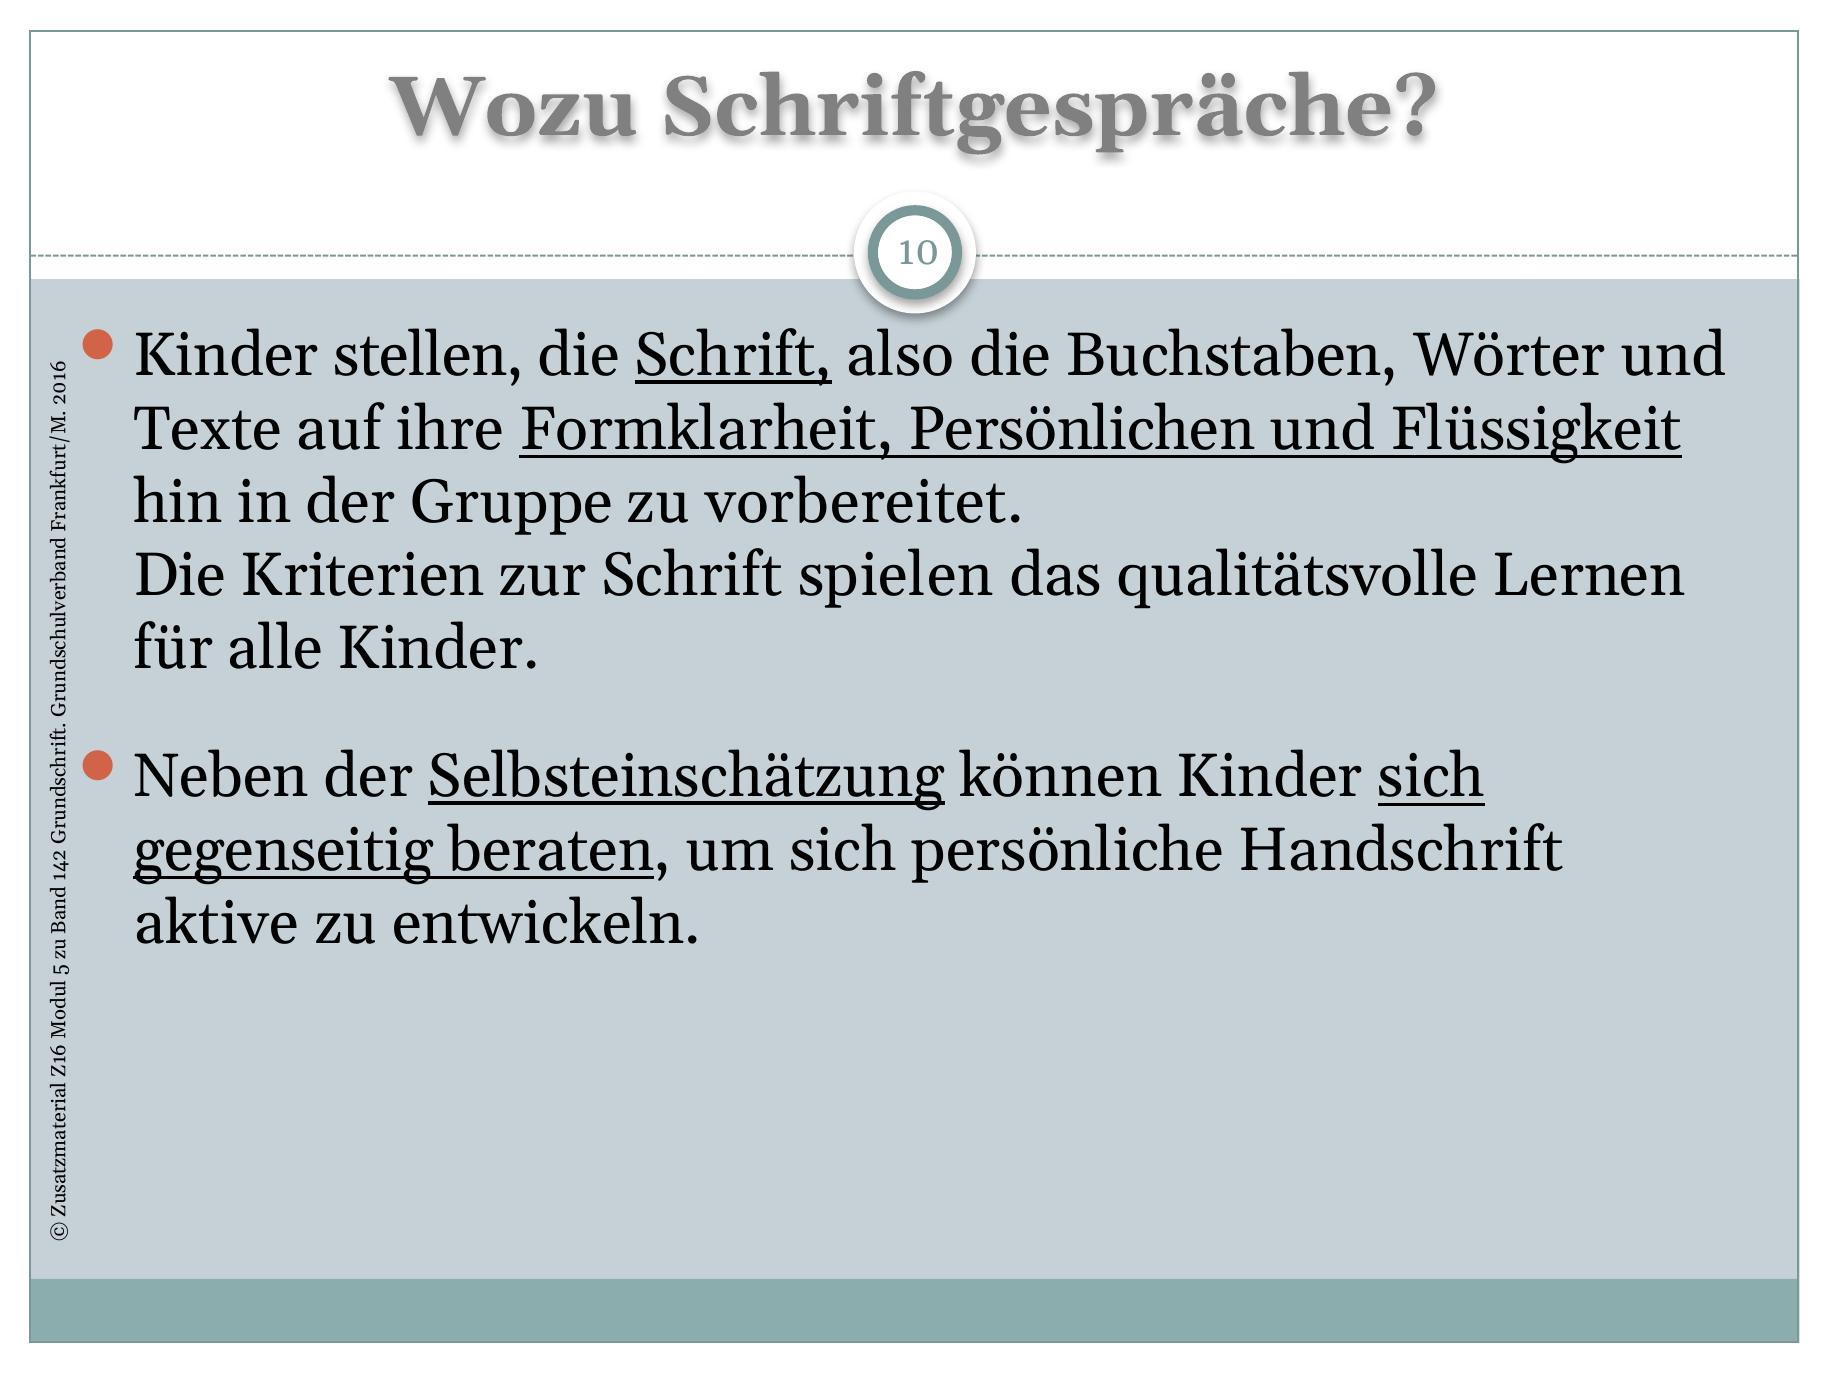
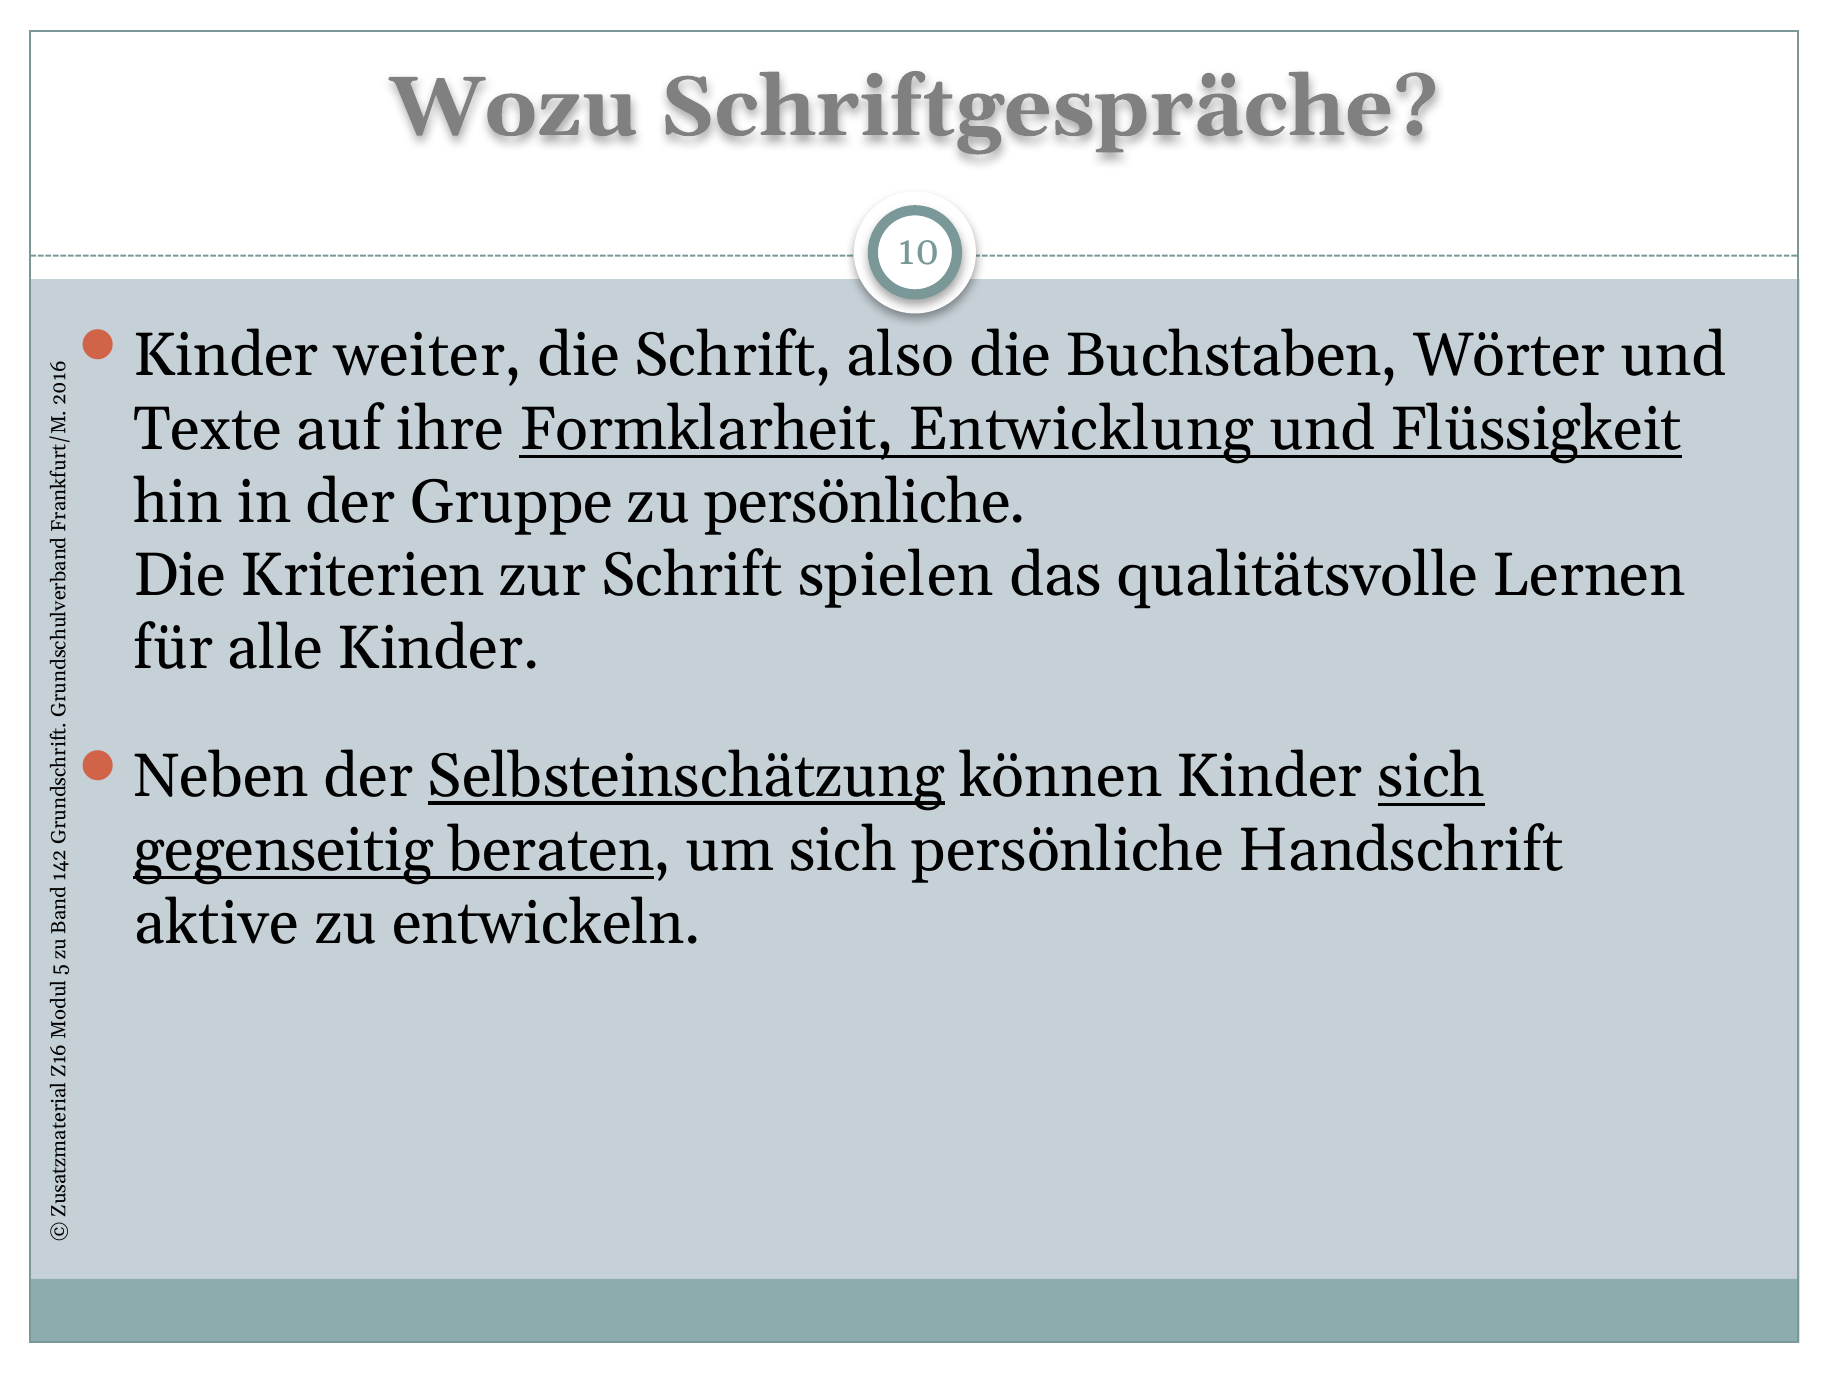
stellen: stellen -> weiter (428, 356)
Schrift underline: present -> none (734, 356)
Persönlichen: Persönlichen -> Entwicklung (1081, 429)
zu vorbereitet: vorbereitet -> persönliche (865, 502)
